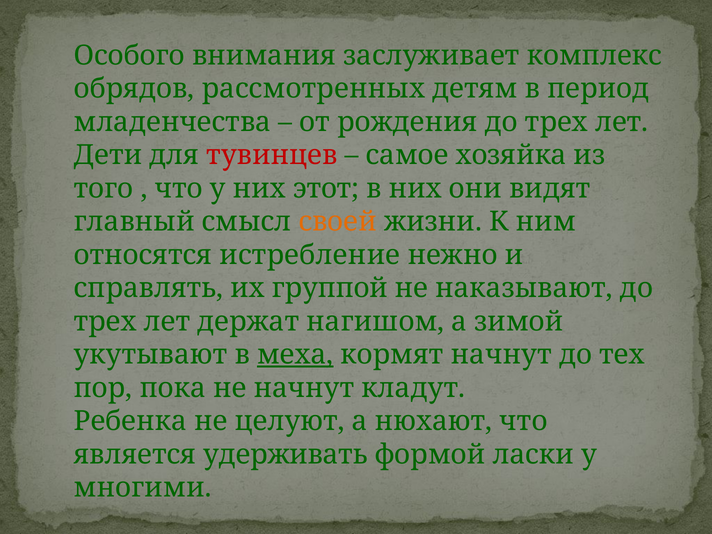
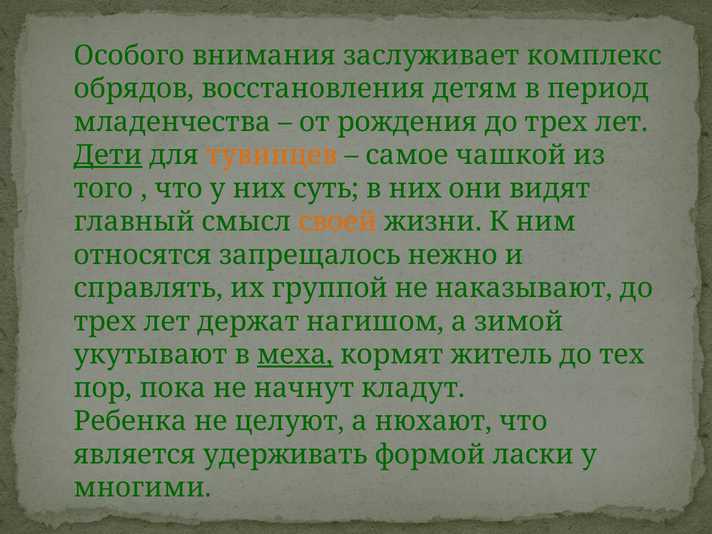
рассмотренных: рассмотренных -> восстановления (313, 89)
Дети underline: none -> present (108, 155)
тувинцев colour: red -> orange (272, 155)
хозяйка: хозяйка -> чашкой (511, 155)
этот: этот -> суть (326, 188)
истребление: истребление -> запрещалось (310, 255)
кормят начнут: начнут -> житель (501, 355)
